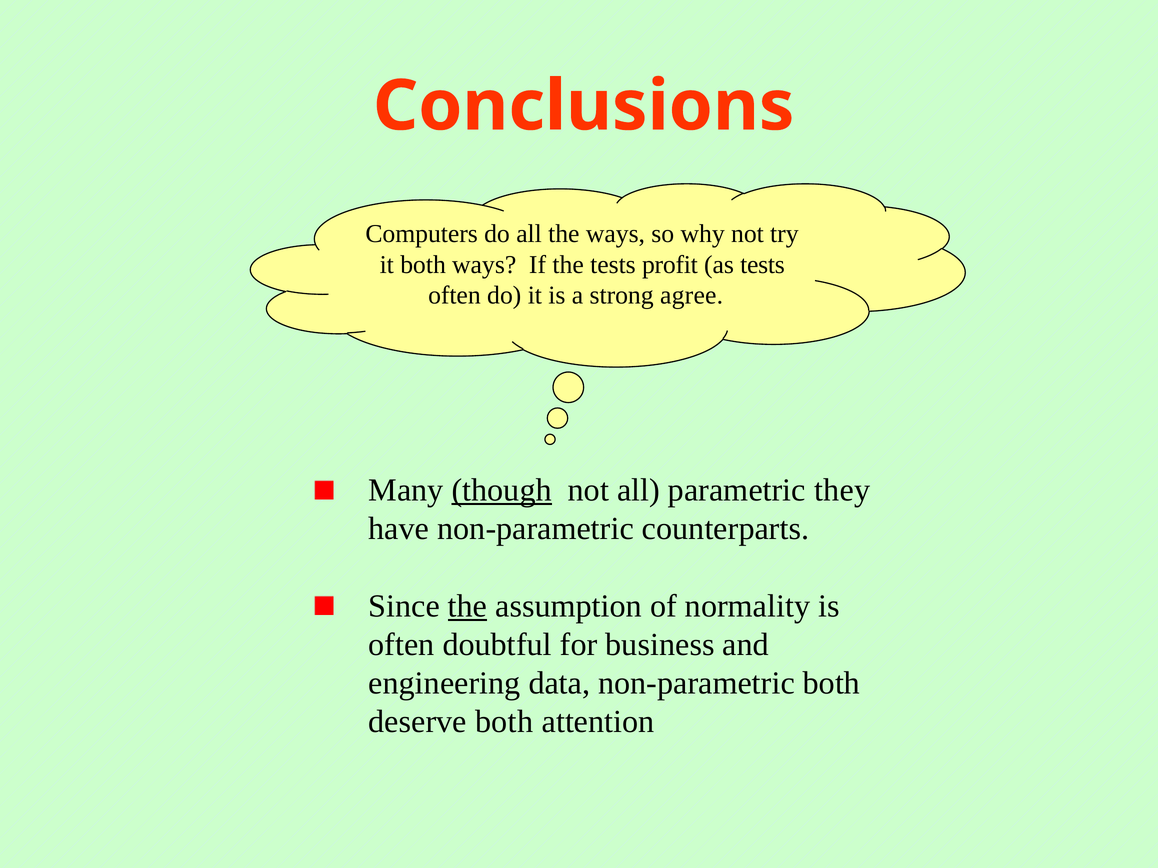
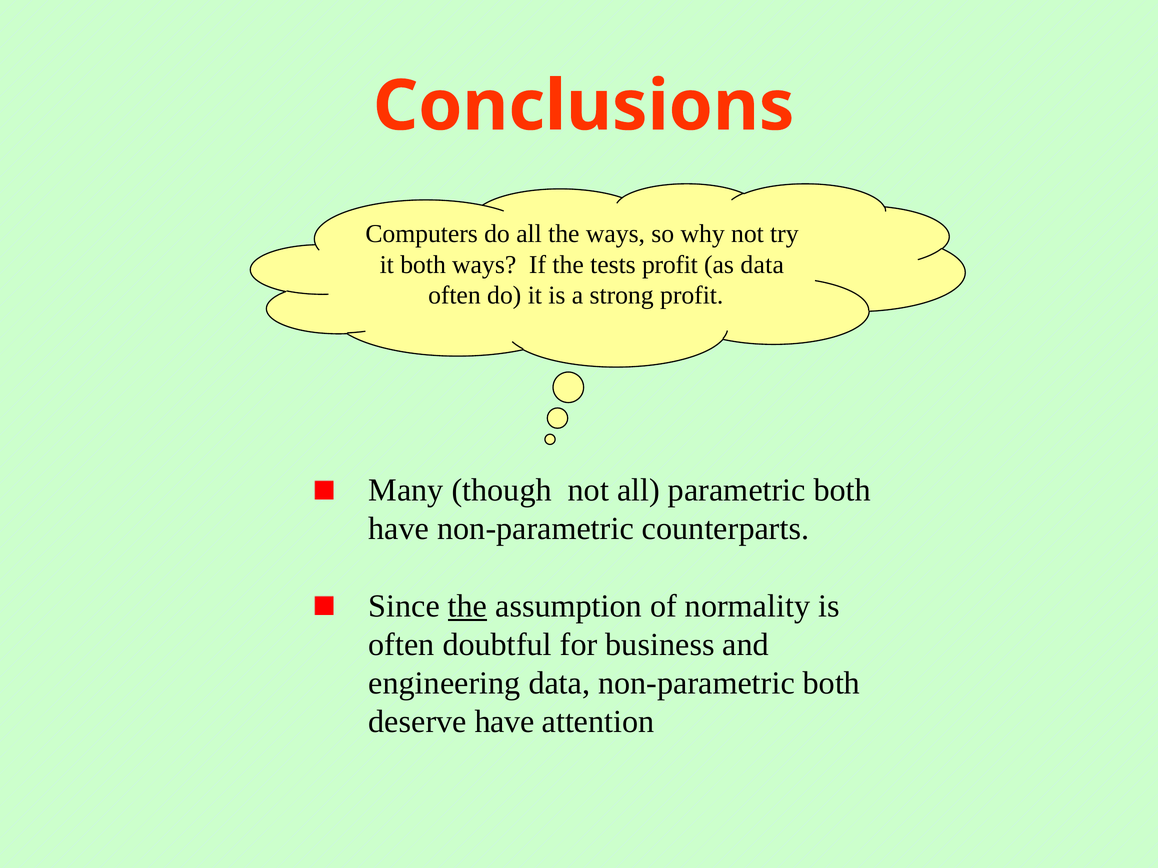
as tests: tests -> data (762, 265)
strong agree: agree -> profit (692, 296)
though underline: present -> none (502, 490)
parametric they: they -> both (842, 490)
deserve both: both -> have (504, 722)
